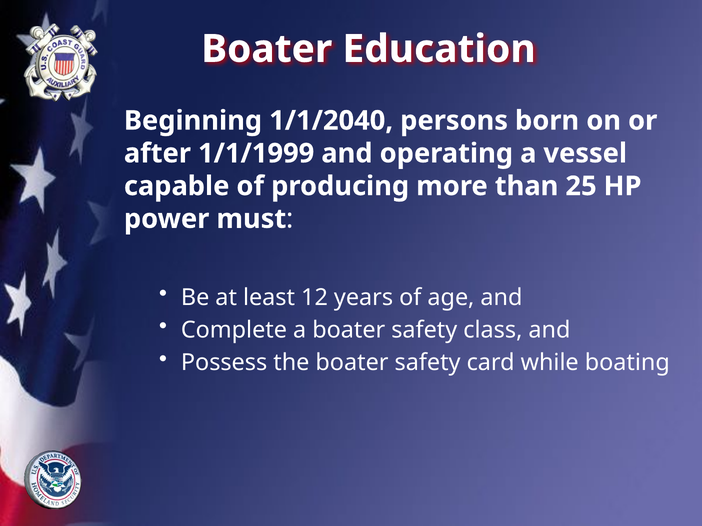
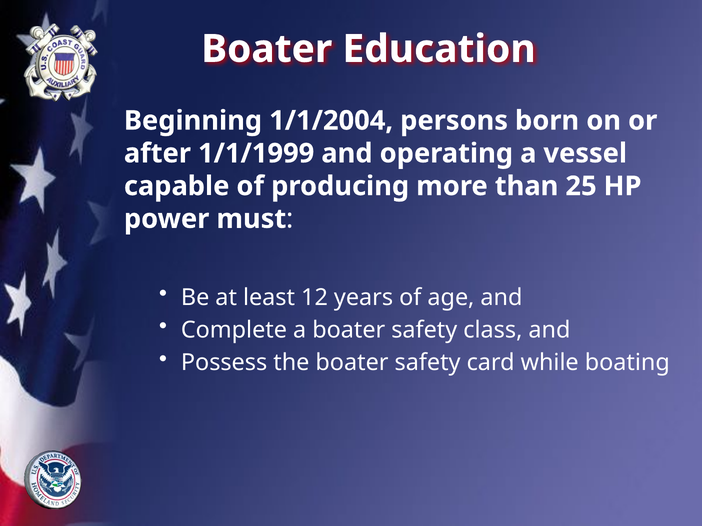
1/1/2040: 1/1/2040 -> 1/1/2004 (331, 121)
